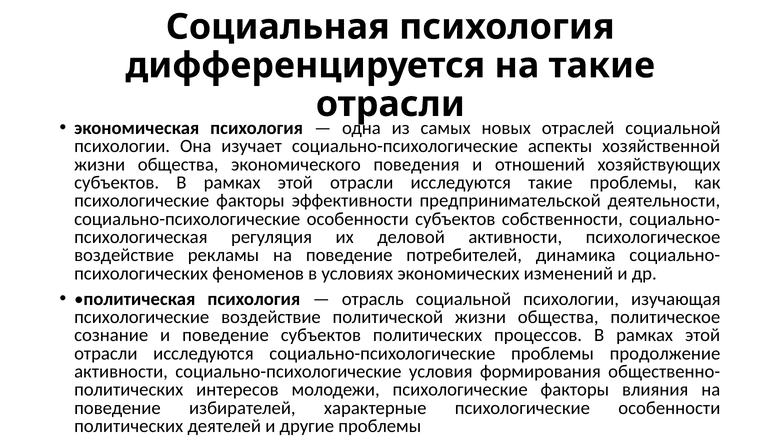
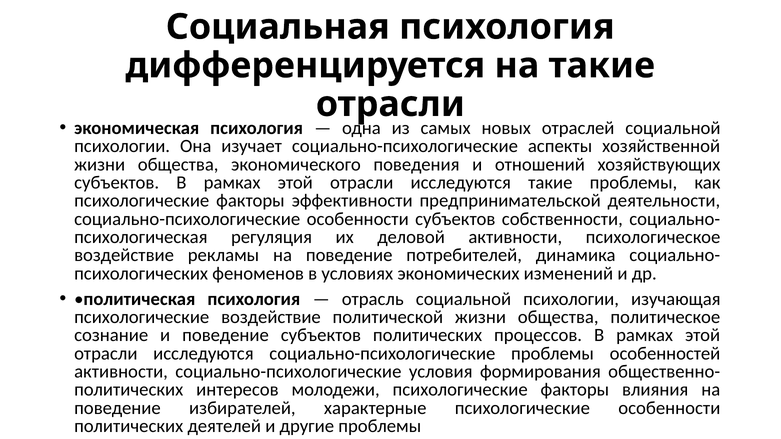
продолжение: продолжение -> особенностей (665, 354)
